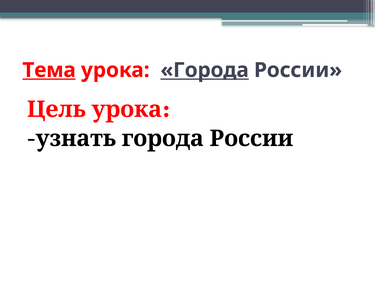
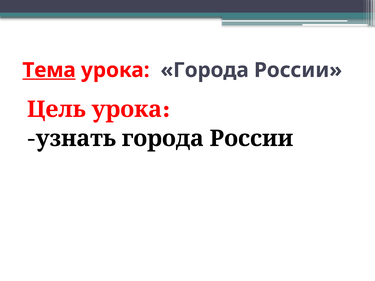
Города underline: present -> none (205, 70)
